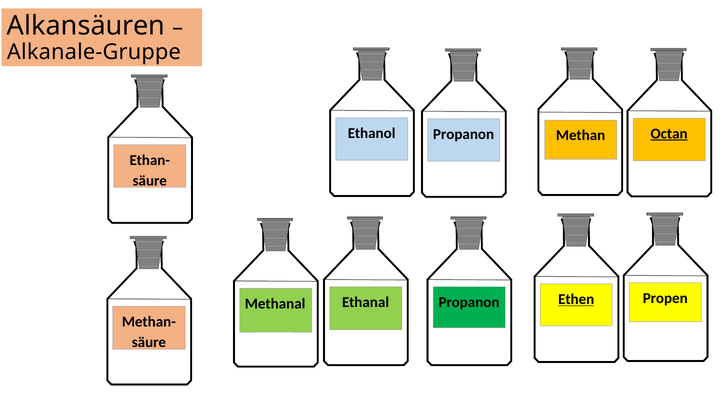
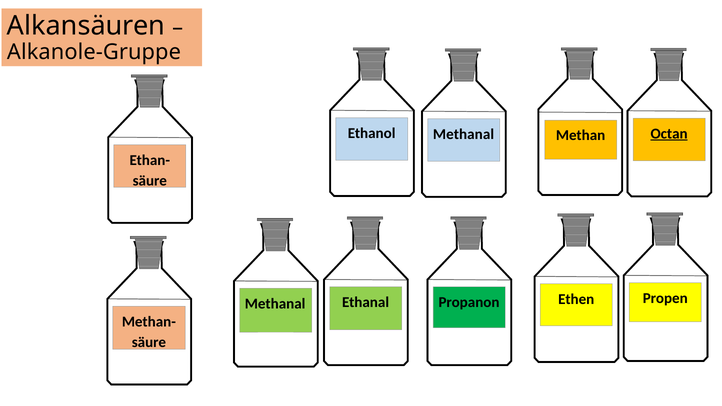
Alkanale-Gruppe: Alkanale-Gruppe -> Alkanole-Gruppe (94, 52)
Propanon: Propanon -> Methanal (463, 134)
Ethen underline: present -> none (576, 299)
